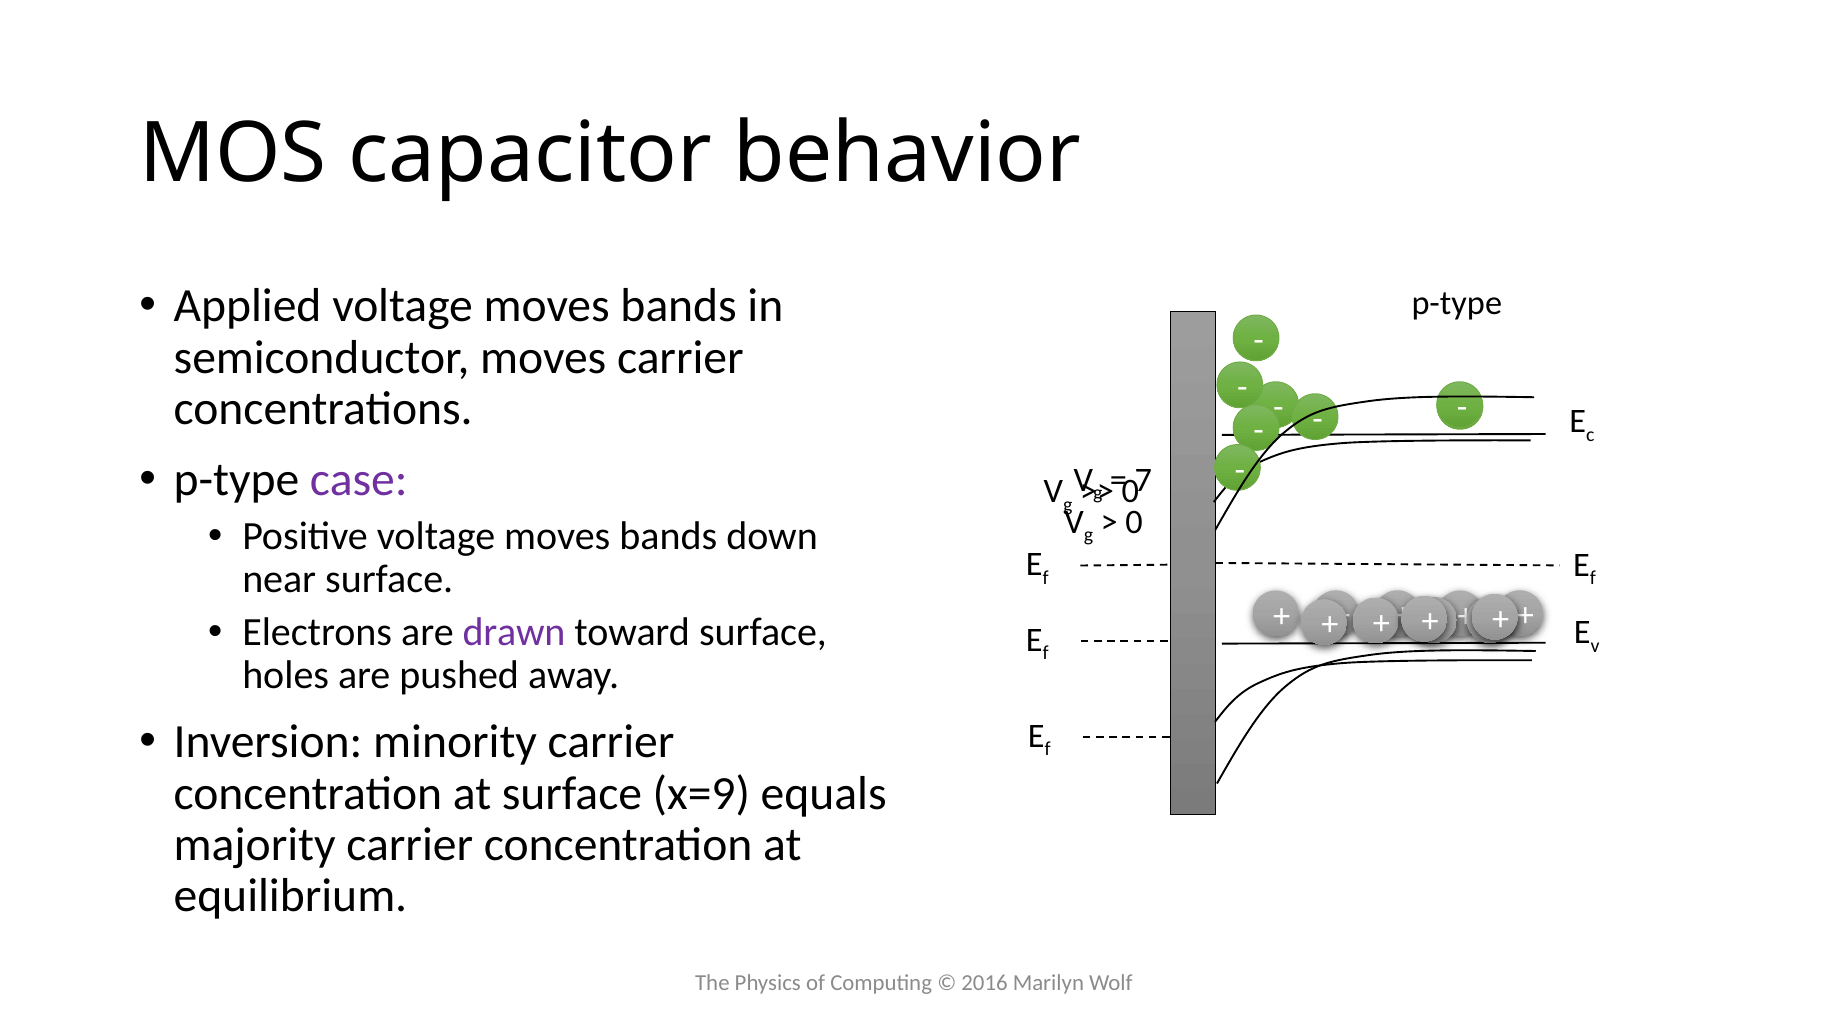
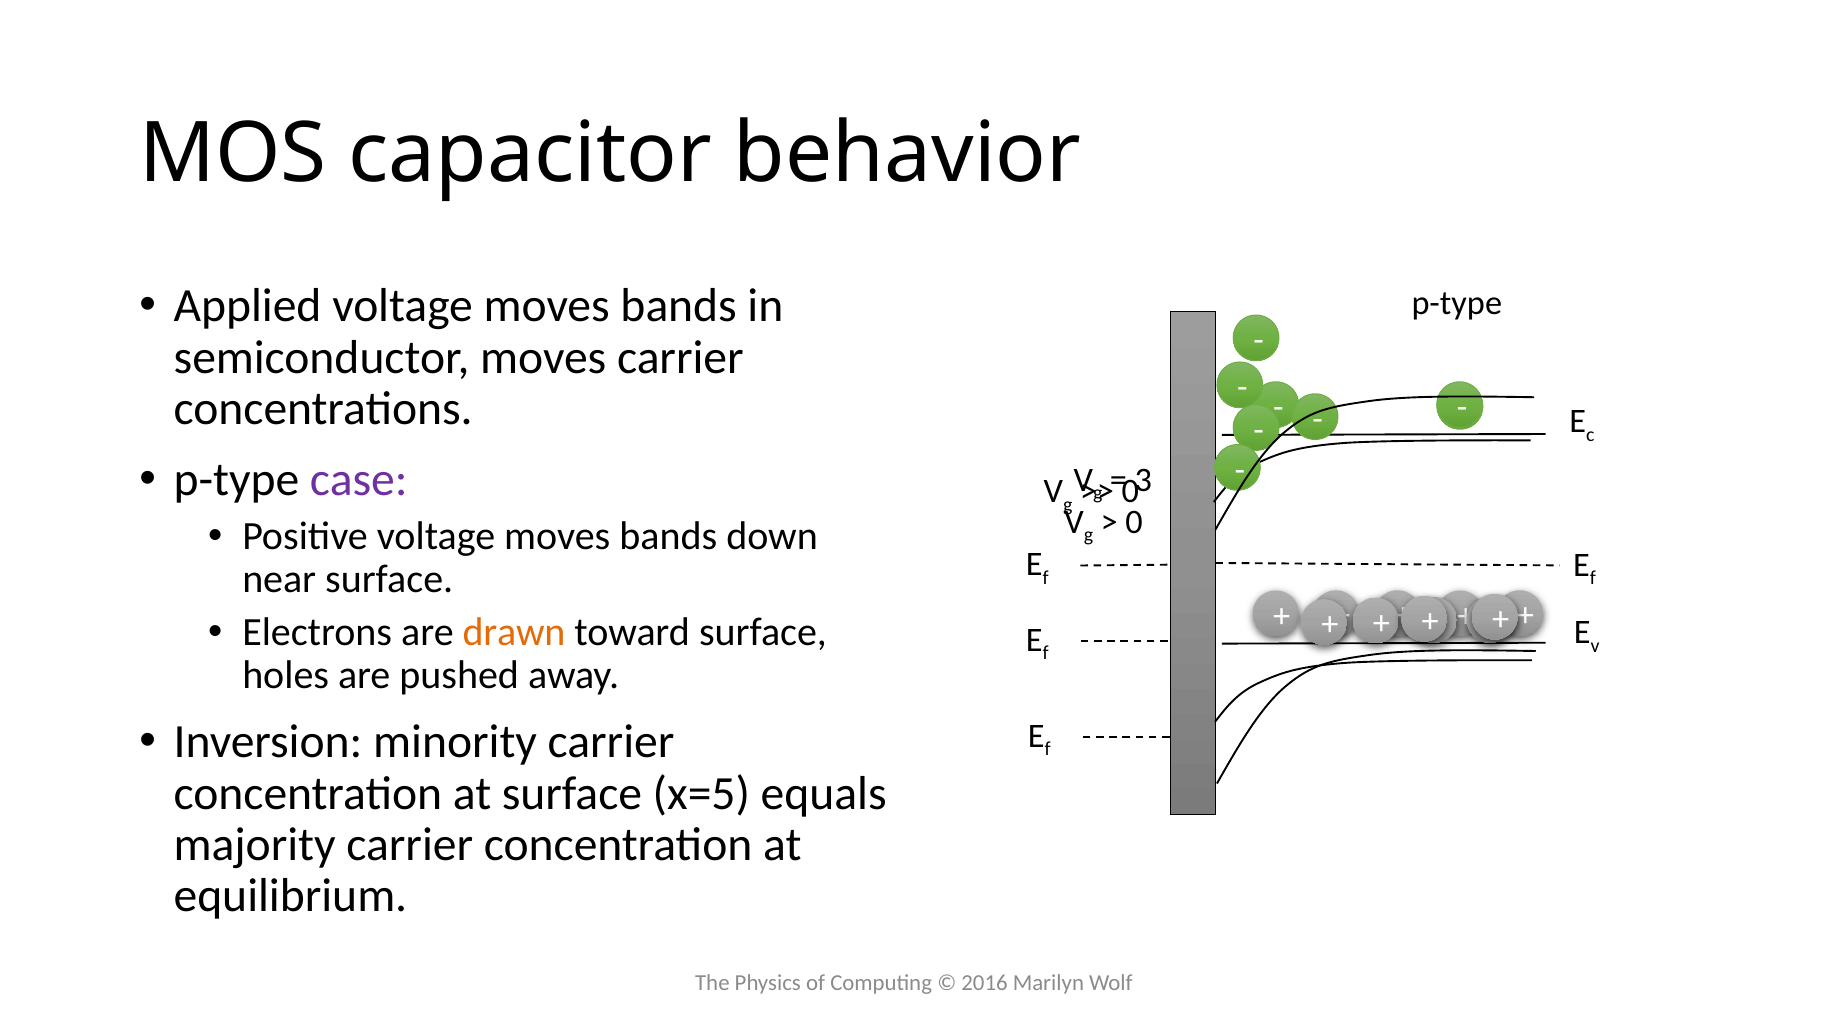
7: 7 -> 3 (1143, 480)
drawn colour: purple -> orange (514, 632)
x=9: x=9 -> x=5 (701, 793)
